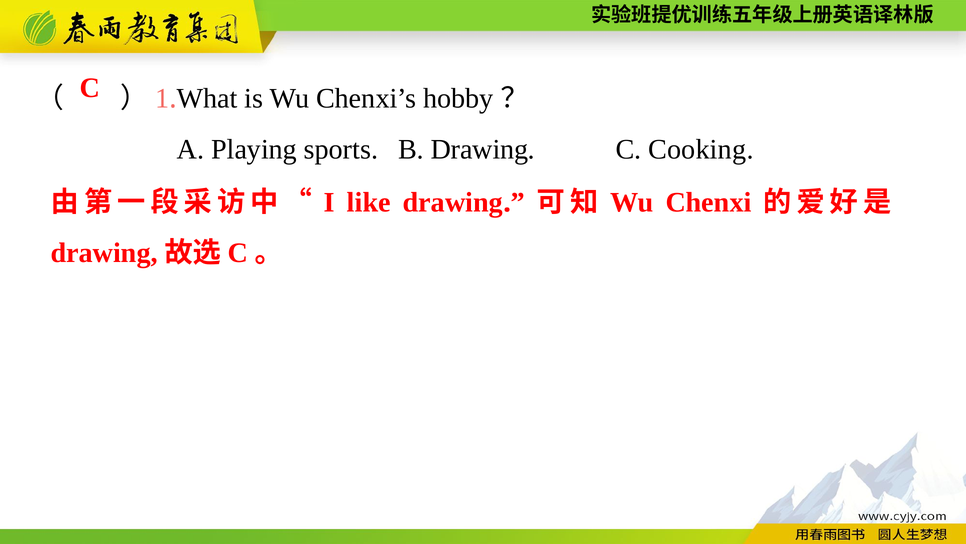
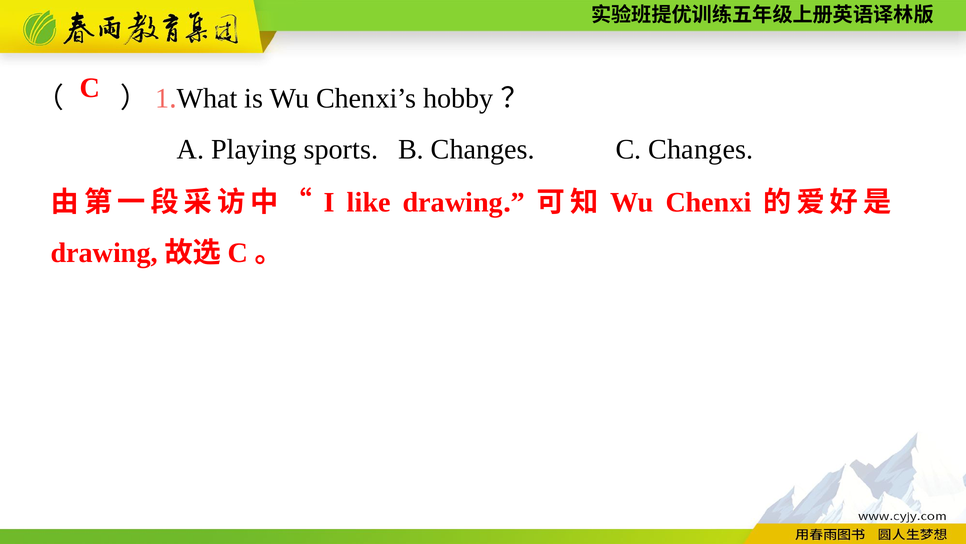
B Drawing: Drawing -> Changes (483, 149)
C Cooking: Cooking -> Changes (701, 149)
